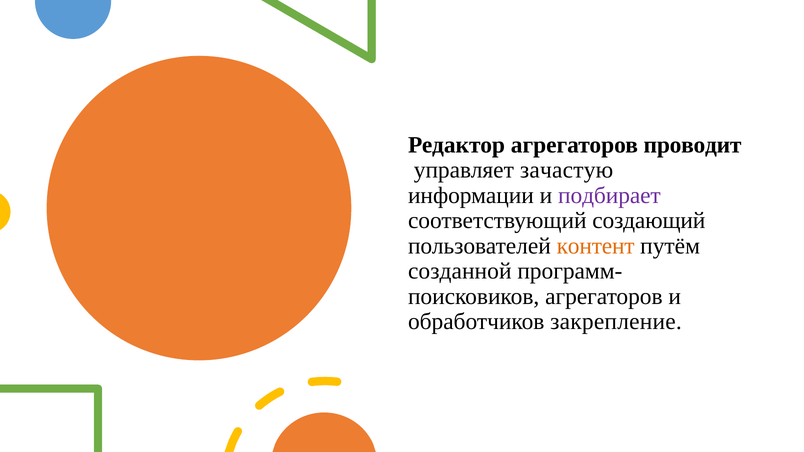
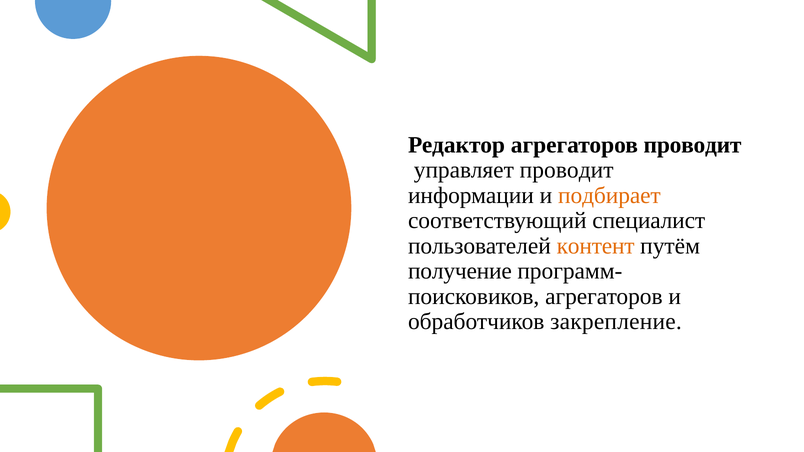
управляет зачастую: зачастую -> проводит (567, 170)
подбирает colour: purple -> orange (609, 195)
создающий: создающий -> специалист (649, 221)
созданной: созданной -> получение (460, 271)
